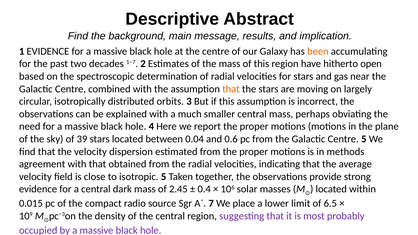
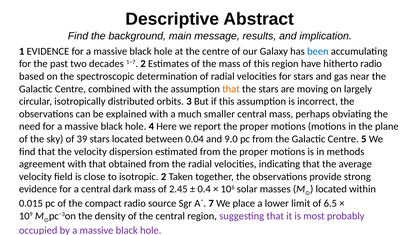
been colour: orange -> blue (318, 51)
hitherto open: open -> radio (371, 64)
0.6: 0.6 -> 9.0 (231, 139)
isotropic 5: 5 -> 2 (164, 177)
